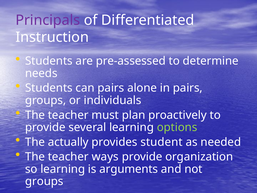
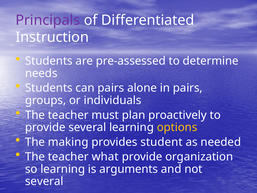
options colour: light green -> yellow (177, 127)
actually: actually -> making (68, 142)
ways: ways -> what (105, 156)
groups: groups -> several (44, 181)
